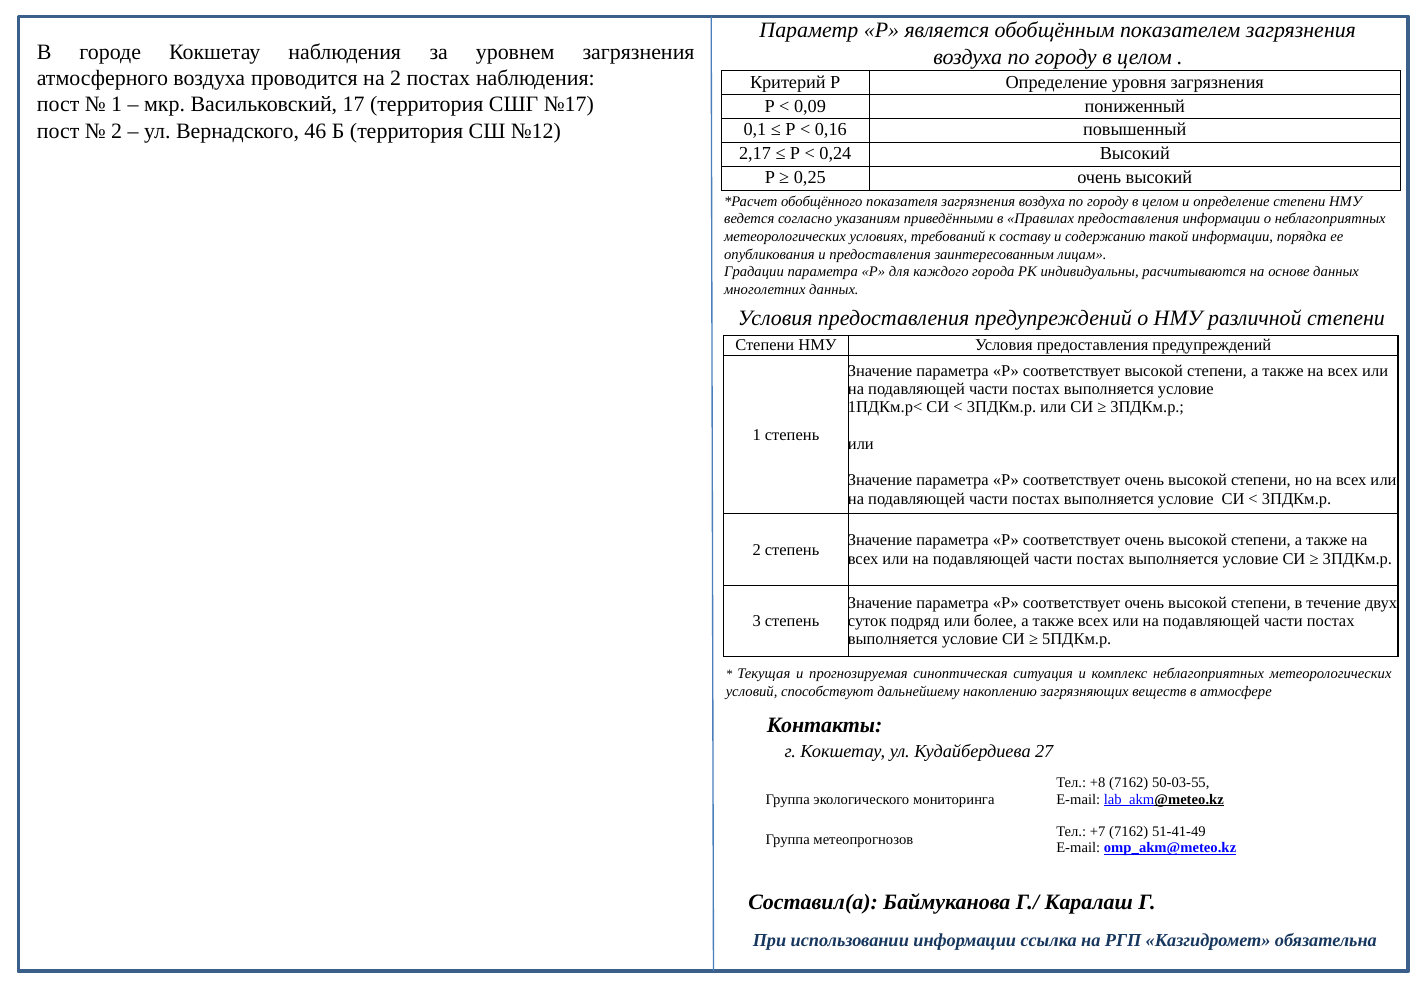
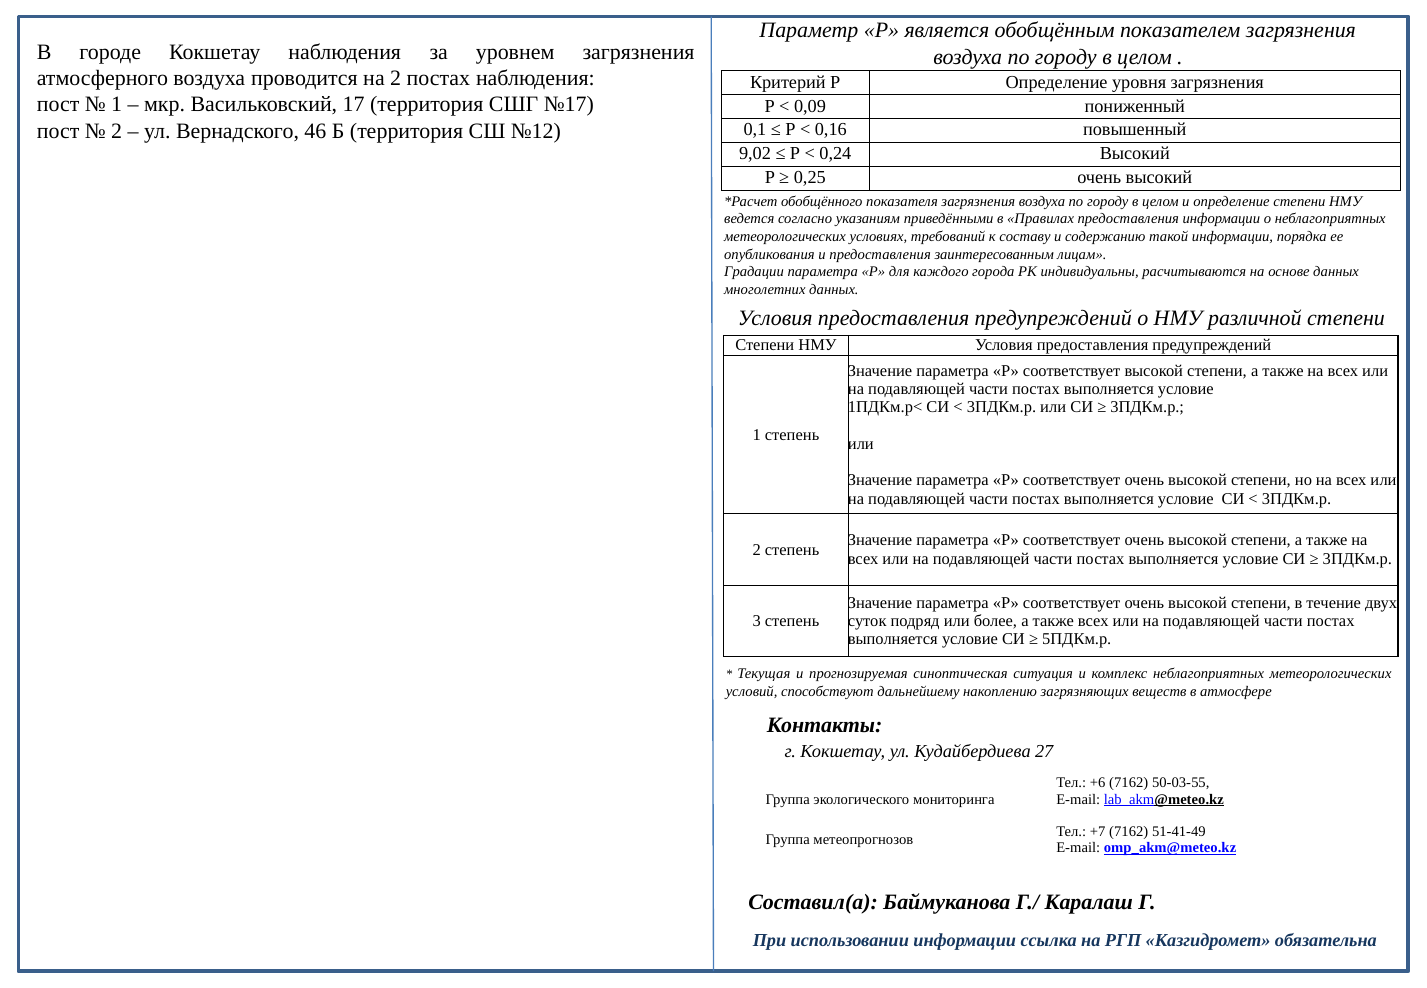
2,17: 2,17 -> 9,02 (755, 154)
+8: +8 -> +6 (1098, 783)
